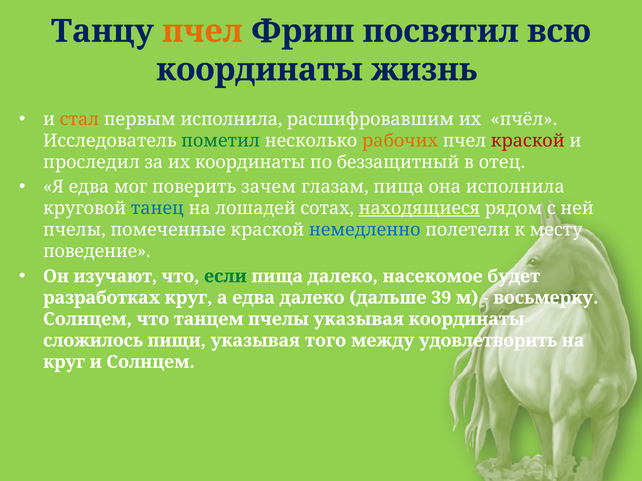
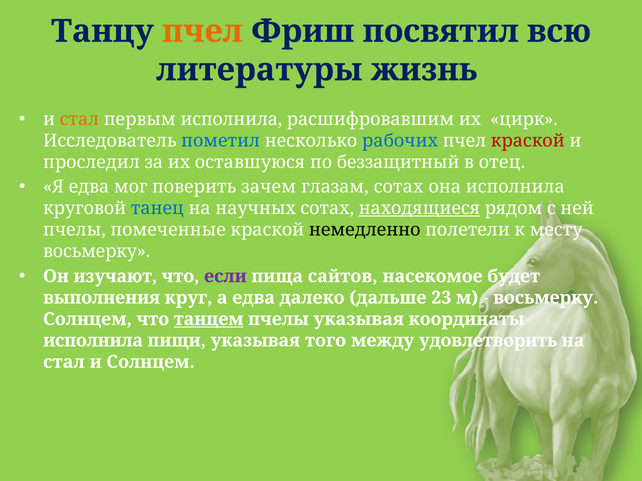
координаты: координаты -> литературы (259, 70)
пчёл: пчёл -> цирк (524, 119)
пометил colour: green -> blue (221, 141)
рабочих colour: orange -> blue (400, 141)
их координаты: координаты -> оставшуюся (250, 162)
глазам пища: пища -> сотах (399, 187)
лошадей: лошадей -> научных (256, 209)
немедленно colour: blue -> black (365, 230)
поведение: поведение -> восьмерку (97, 252)
если colour: green -> purple (225, 277)
пища далеко: далеко -> сайтов (343, 277)
разработках: разработках -> выполнения (102, 298)
39: 39 -> 23 (441, 298)
танцем underline: none -> present (209, 319)
сложилось: сложилось -> исполнила (93, 341)
круг: круг -> стал (64, 362)
